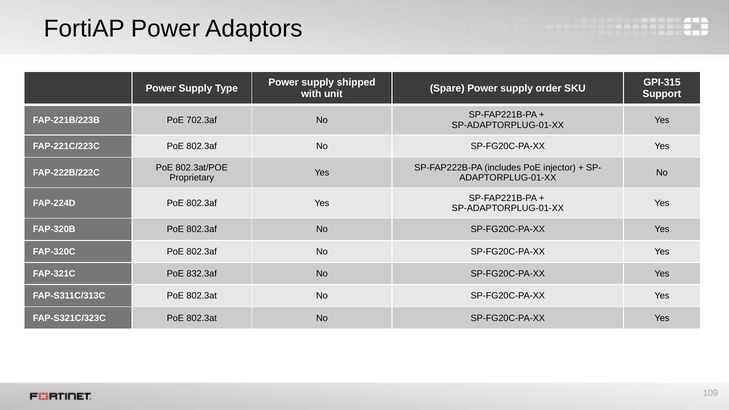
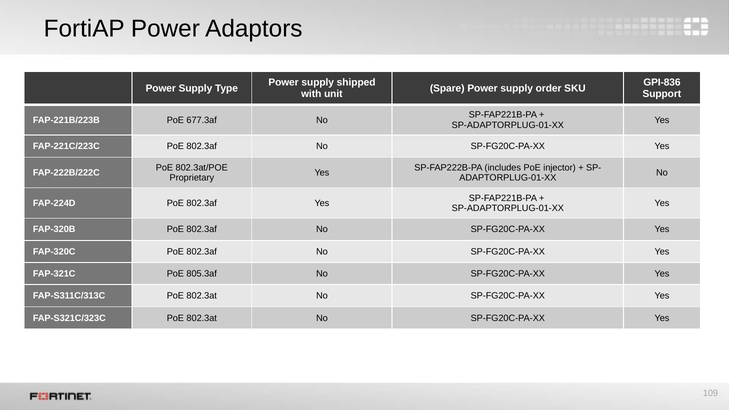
GPI-315: GPI-315 -> GPI-836 (662, 83)
702.3af: 702.3af -> 677.3af (202, 120)
832.3af: 832.3af -> 805.3af (202, 274)
